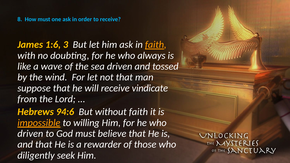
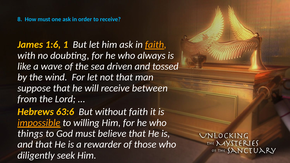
3: 3 -> 1 (66, 45)
vindicate: vindicate -> between (150, 88)
94:6: 94:6 -> 63:6 (65, 112)
driven: driven -> things (30, 134)
